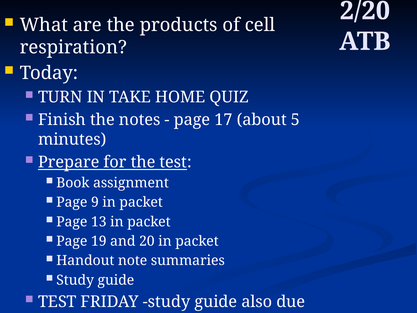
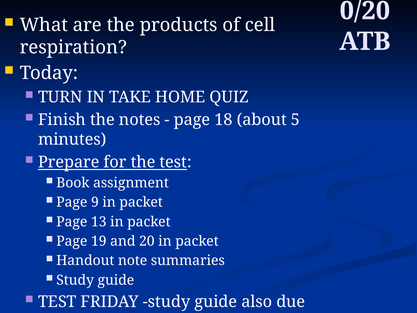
2/20: 2/20 -> 0/20 (365, 11)
17: 17 -> 18 (224, 120)
